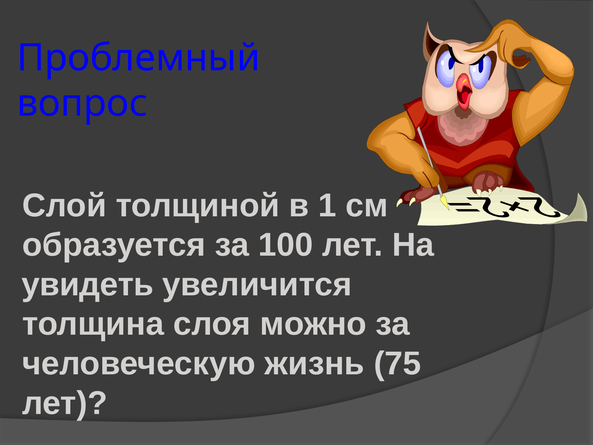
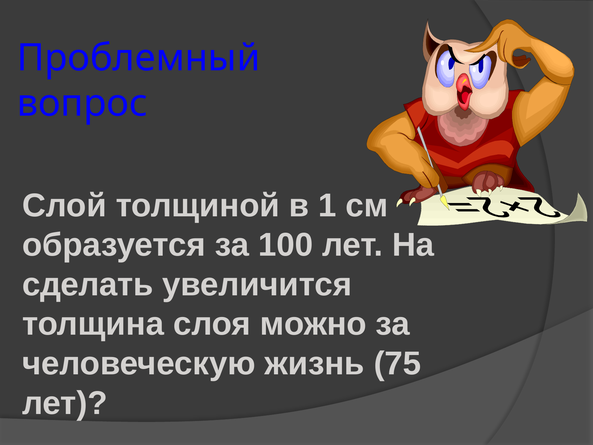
увидеть: увидеть -> сделать (88, 284)
